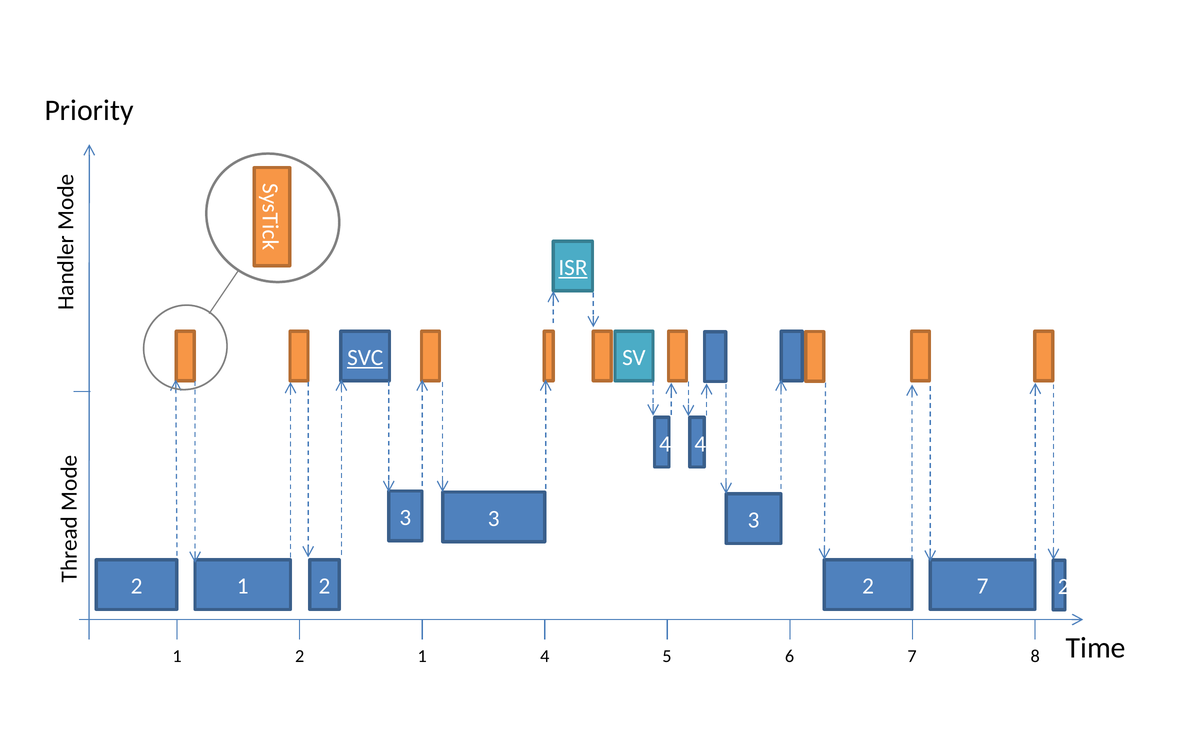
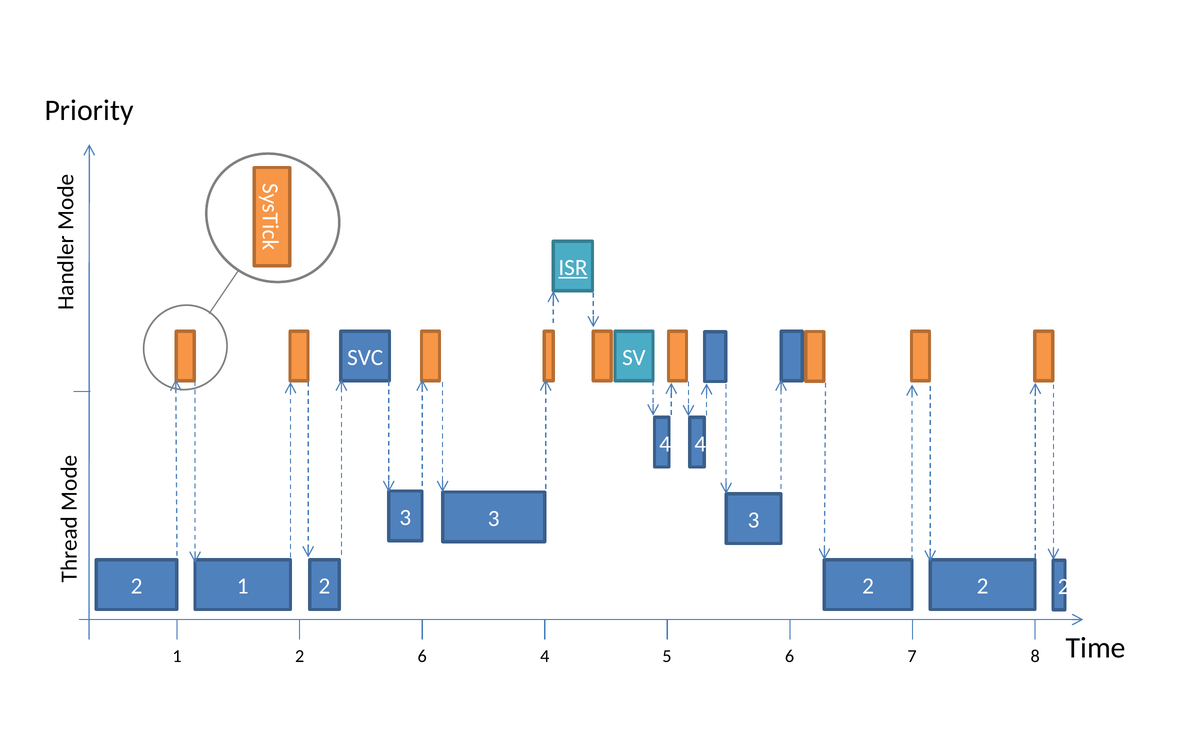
SVC underline: present -> none (365, 357)
7: 7 -> 2 (983, 586)
2 1: 1 -> 6 (422, 656)
